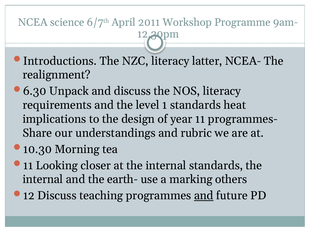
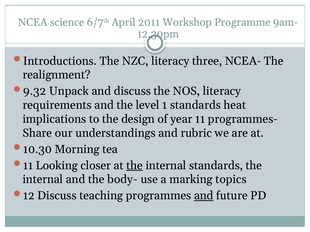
latter: latter -> three (207, 61)
6.30: 6.30 -> 9.32 (35, 91)
the underline: none -> present (135, 166)
earth-: earth- -> body- (122, 180)
others: others -> topics (231, 180)
